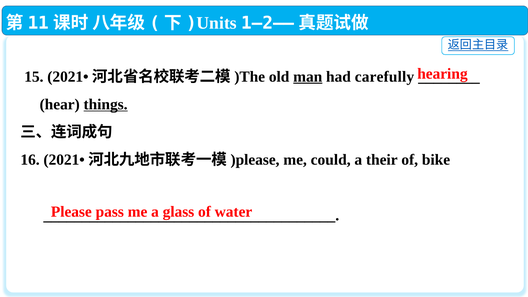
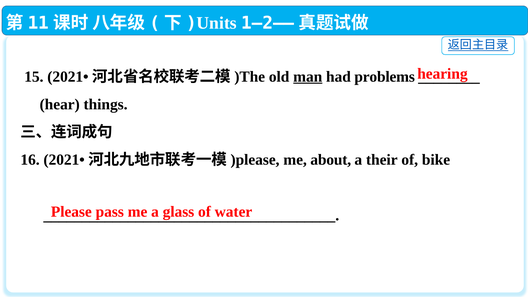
carefully: carefully -> problems (385, 77)
things underline: present -> none (106, 104)
could: could -> about (331, 160)
